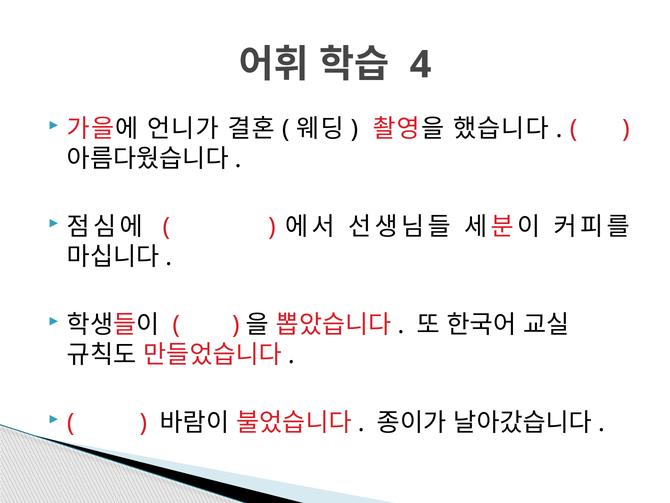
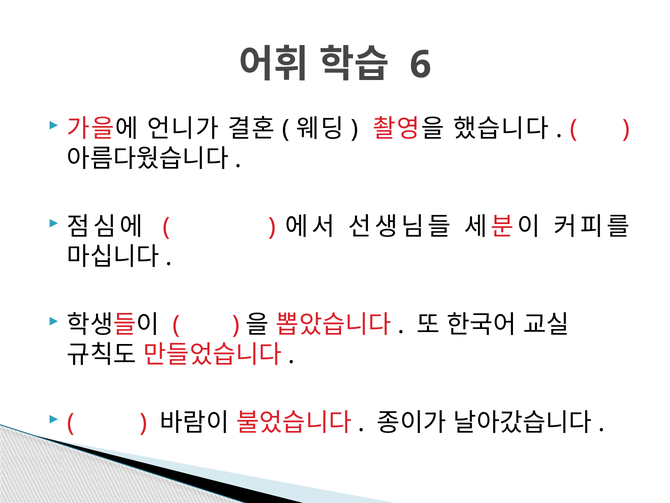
4: 4 -> 6 (421, 65)
